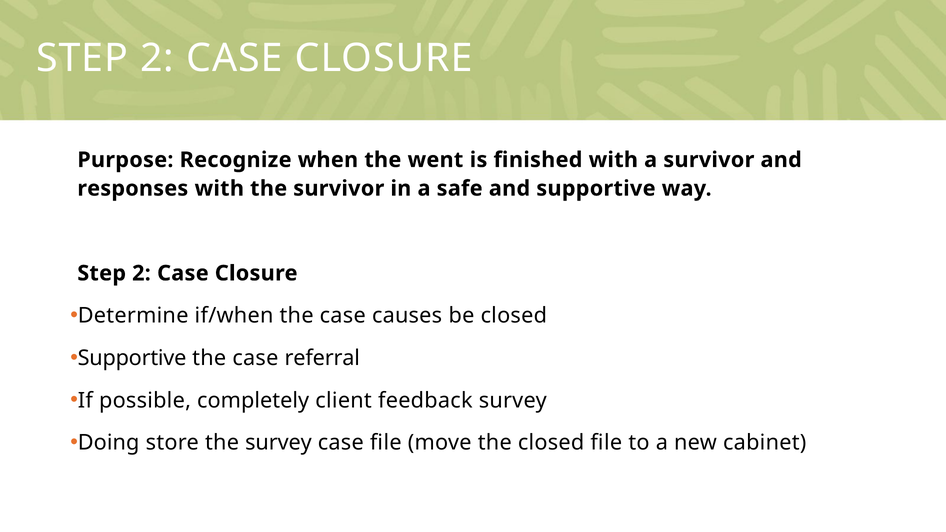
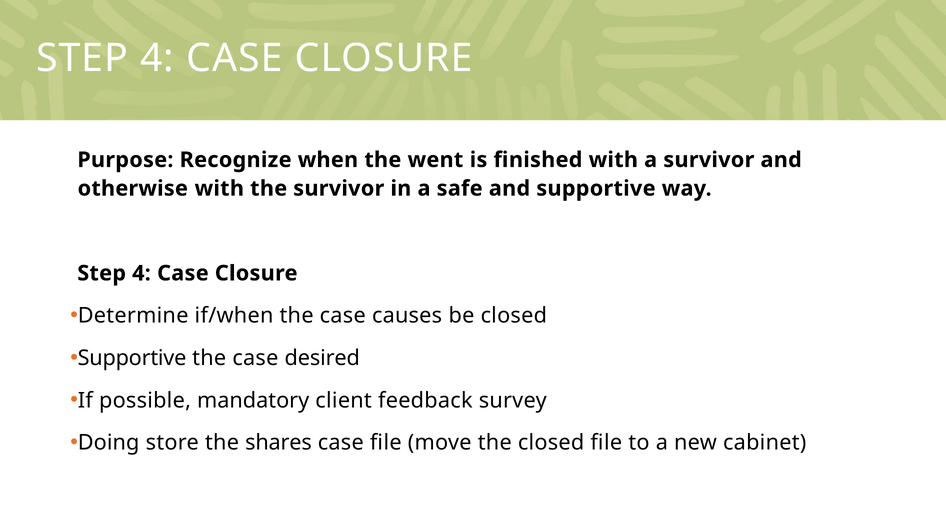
2: 2 -> 4 (157, 58)
responses: responses -> otherwise (133, 189)
2: 2 -> 4 (141, 273)
referral: referral -> desired (322, 358)
completely: completely -> mandatory (253, 401)
the survey: survey -> shares (279, 443)
